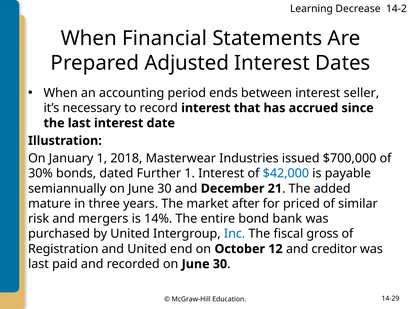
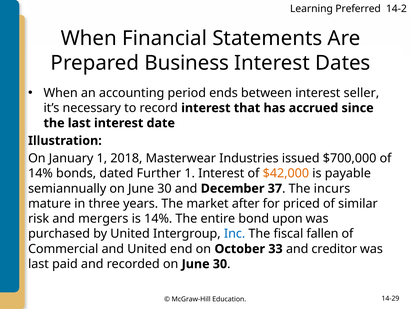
Decrease: Decrease -> Preferred (358, 9)
Adjusted: Adjusted -> Business (187, 63)
30%: 30% -> 14% (40, 173)
$42,000 colour: blue -> orange (286, 173)
21: 21 -> 37 (275, 188)
added: added -> incurs (332, 188)
bank: bank -> upon (287, 218)
gross: gross -> fallen (322, 233)
Registration: Registration -> Commercial (63, 248)
12: 12 -> 33 (276, 248)
